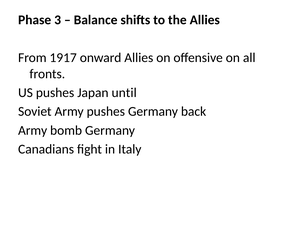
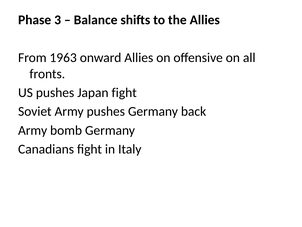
1917: 1917 -> 1963 (63, 58)
Japan until: until -> fight (124, 92)
